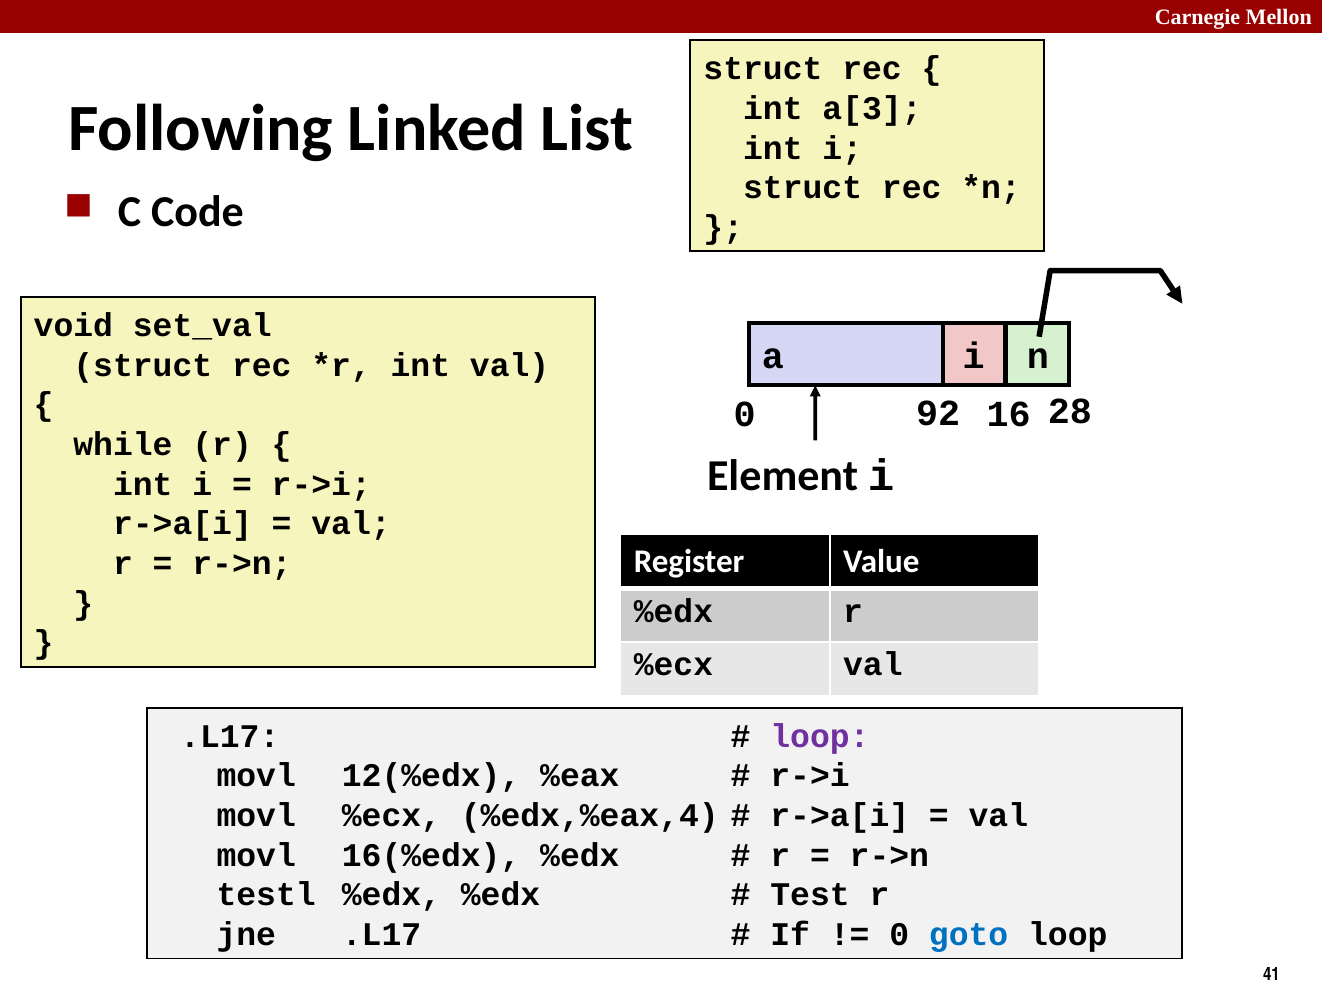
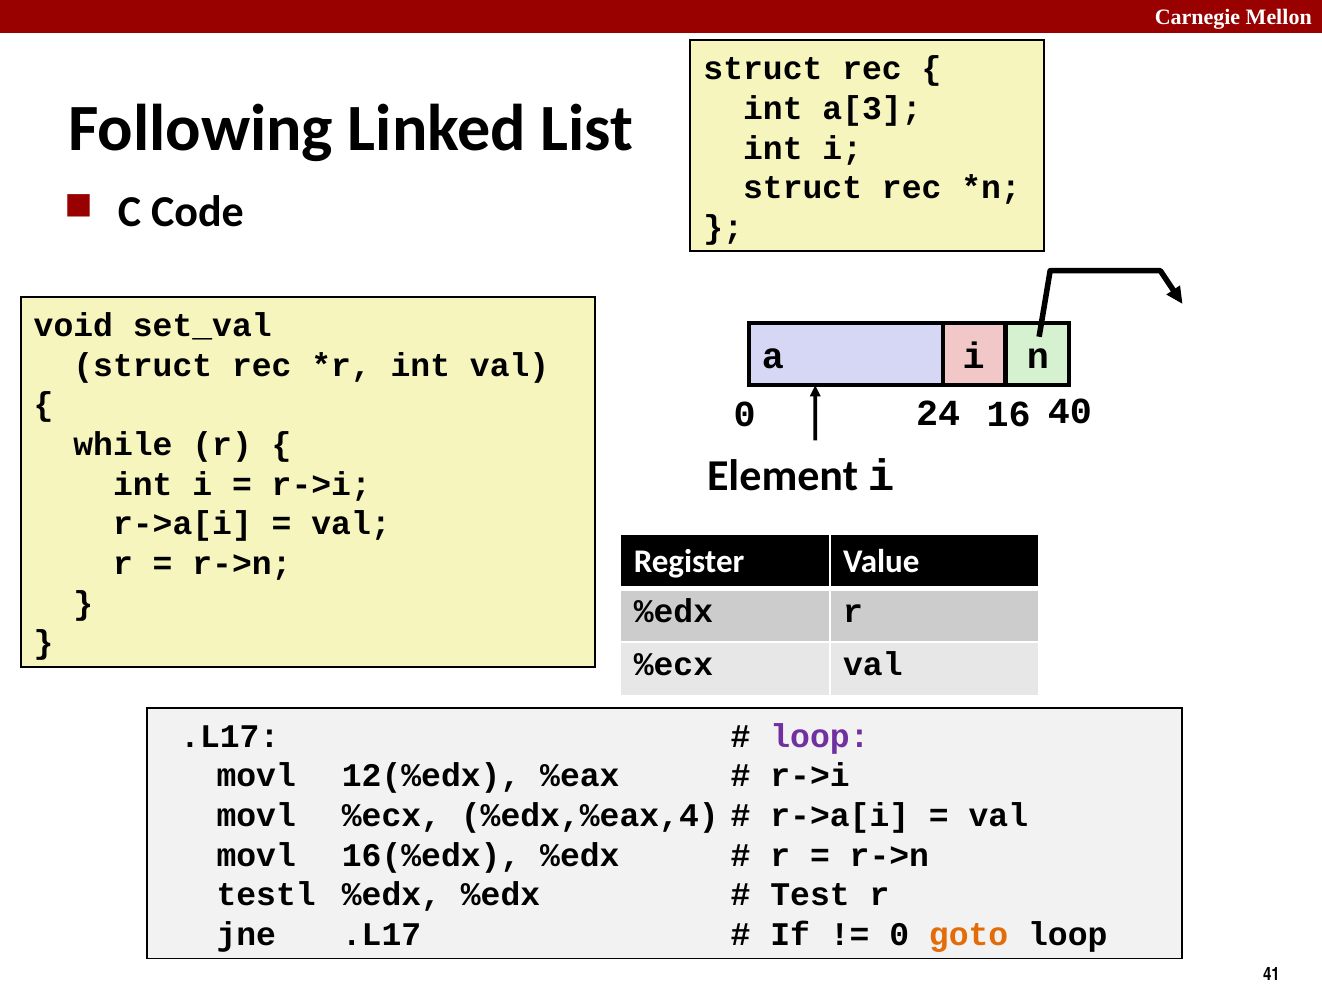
92: 92 -> 24 (938, 414)
28: 28 -> 40 (1070, 412)
goto colour: blue -> orange (969, 935)
